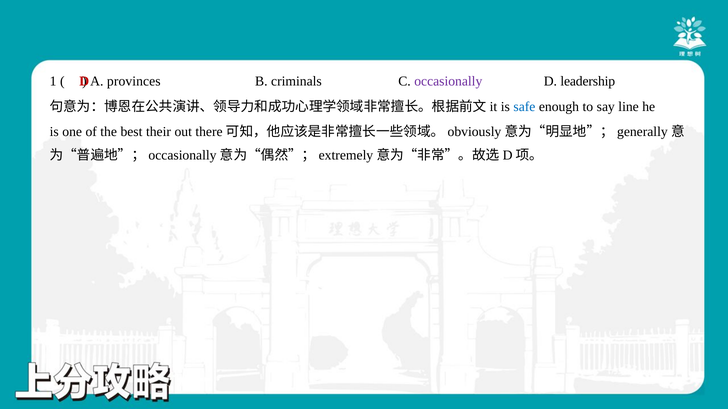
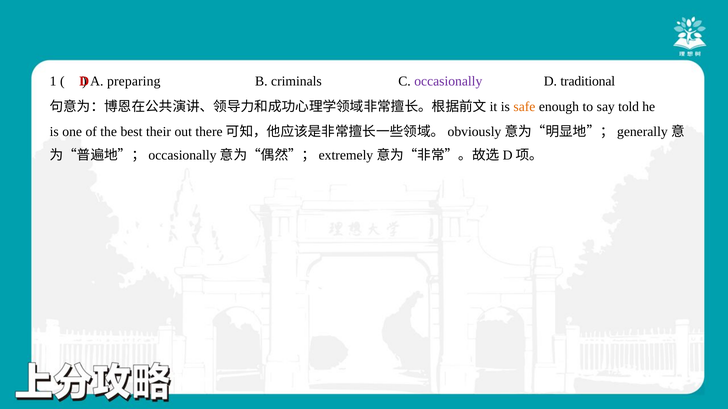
provinces: provinces -> preparing (134, 81)
leadership: leadership -> traditional (588, 81)
safe colour: blue -> orange (524, 107)
line: line -> told (629, 107)
